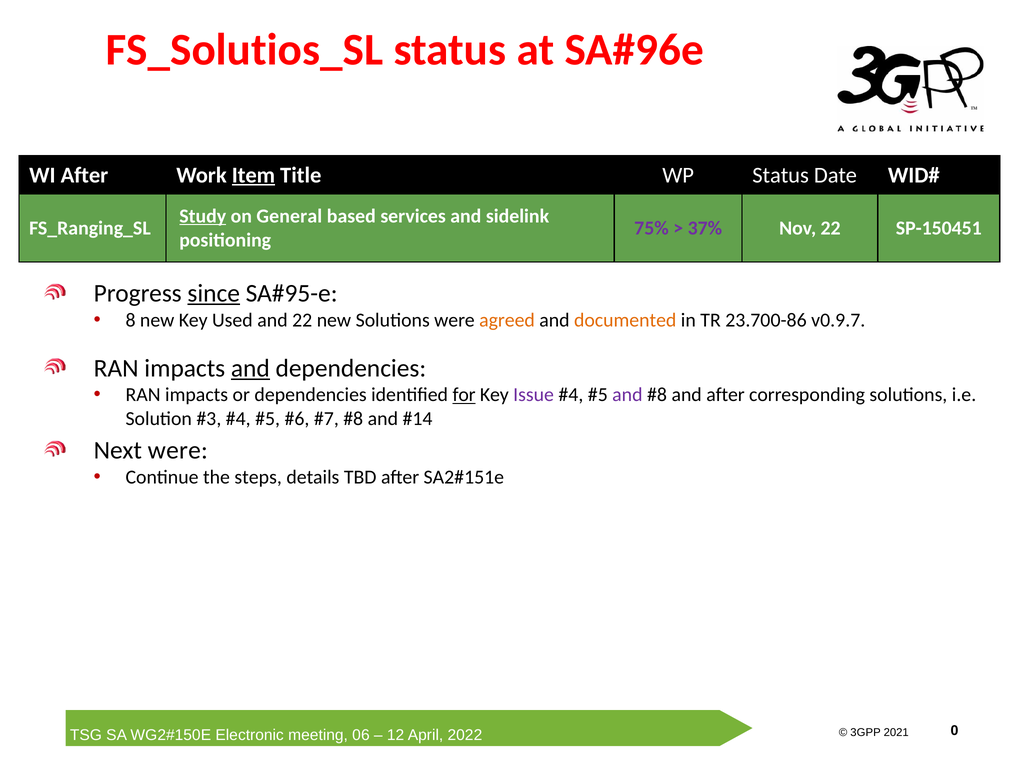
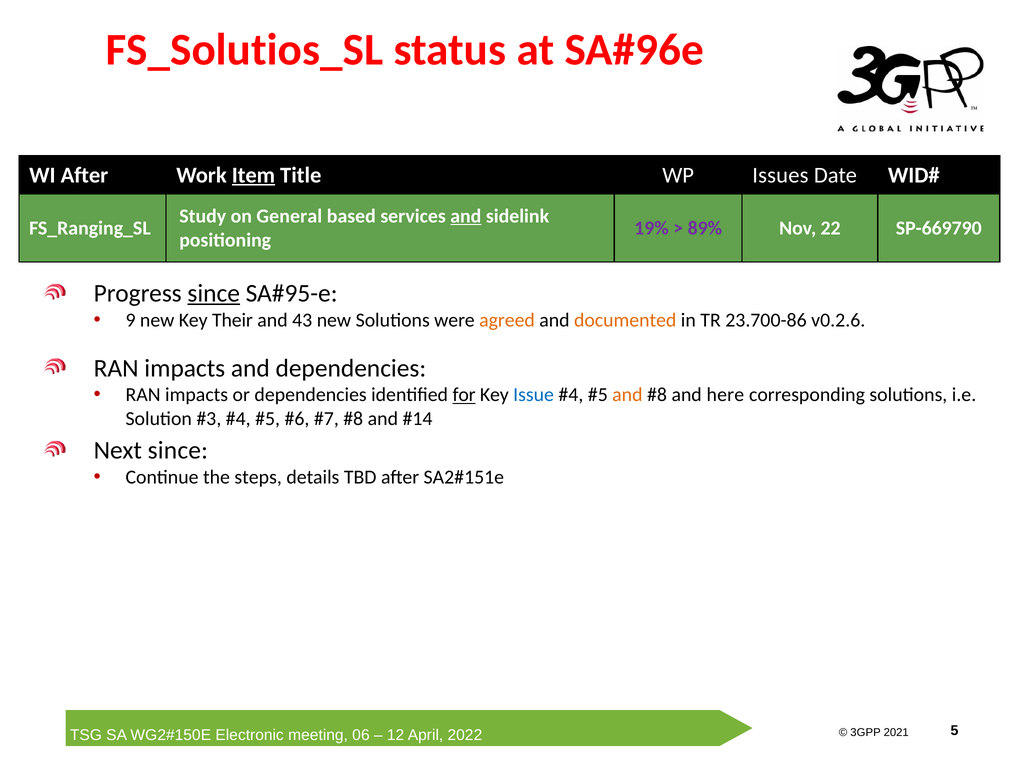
WP Status: Status -> Issues (780, 175)
Study underline: present -> none (203, 216)
and underline: none -> present (466, 216)
75%: 75% -> 19% (651, 228)
37%: 37% -> 89% (705, 228)
SP-150451: SP-150451 -> SP-669790 (939, 228)
8: 8 -> 9 (131, 320)
Used: Used -> Their (232, 320)
and 22: 22 -> 43 (302, 320)
v0.9.7: v0.9.7 -> v0.2.6 (838, 320)
and underline: present -> none (250, 368)
Issue colour: purple -> blue (534, 395)
and colour: purple -> orange (627, 395)
and after: after -> here (725, 395)
Next were: were -> since (178, 450)
0: 0 -> 5 (954, 730)
